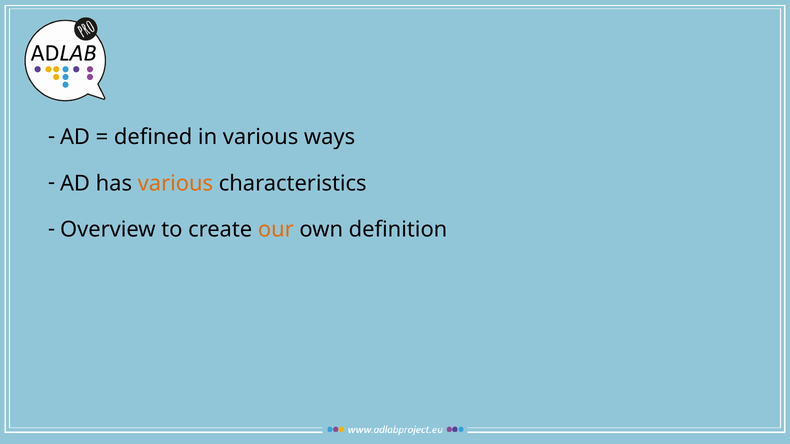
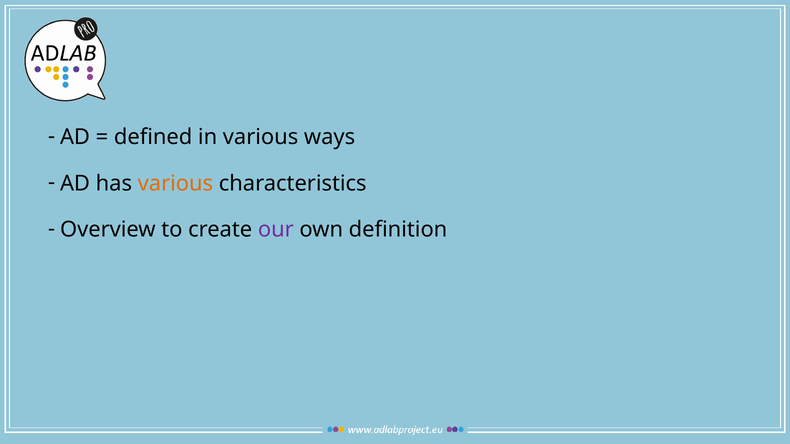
our colour: orange -> purple (276, 230)
